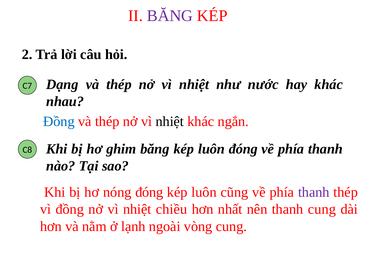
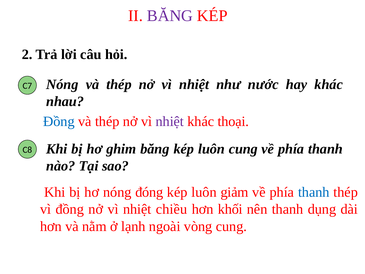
Dạng: Dạng -> Nóng (62, 84)
nhiệt colour: black -> purple (170, 121)
ngắn: ngắn -> thoại (233, 121)
luôn đóng: đóng -> cung (243, 149)
cũng: cũng -> giảm (235, 192)
thanh colour: purple -> blue (314, 192)
nhất: nhất -> khối (230, 209)
thanh cung: cung -> dụng (322, 209)
